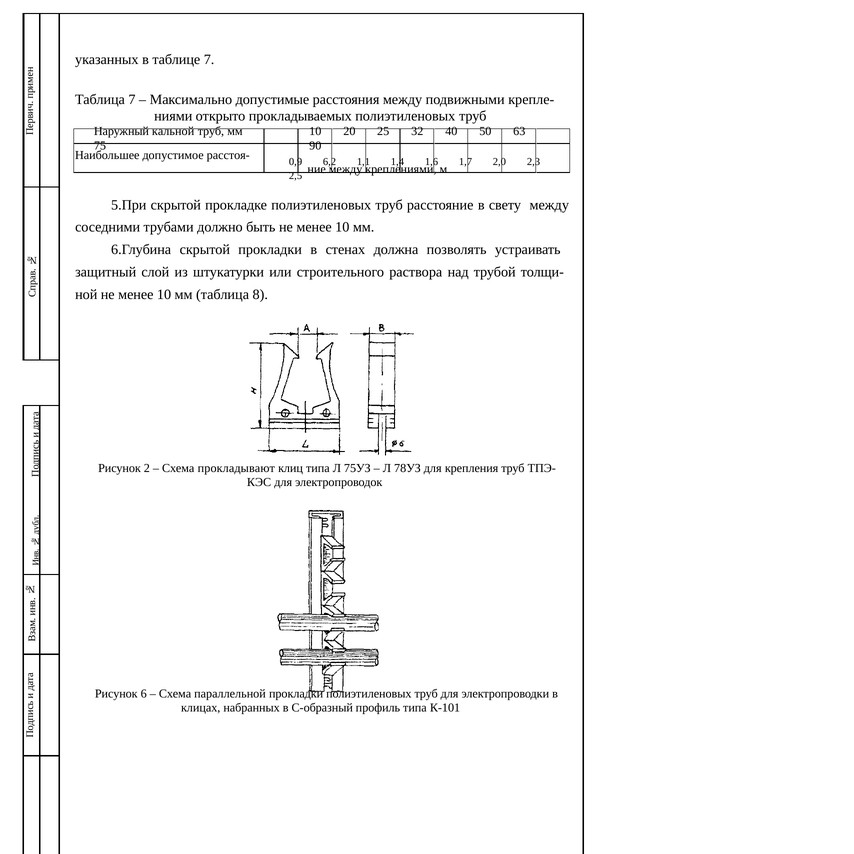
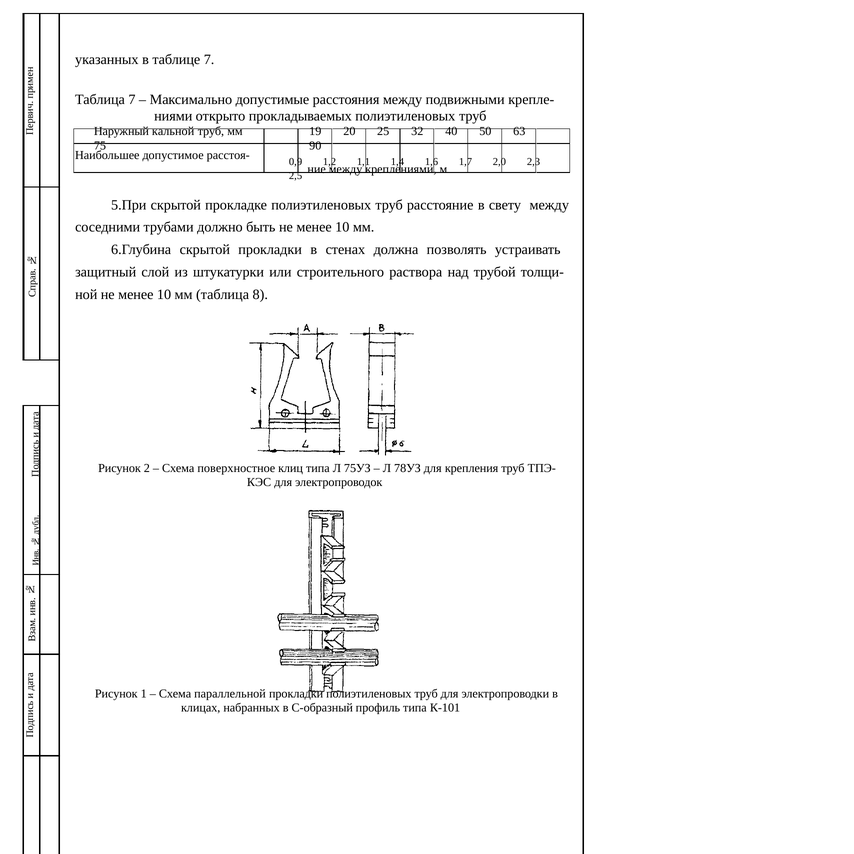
мм 10: 10 -> 19 (315, 131)
6,2: 6,2 -> 1,2 (330, 162)
прокладывают: прокладывают -> поверхностное (236, 468)
6: 6 -> 1 (144, 694)
